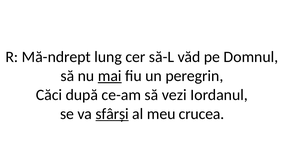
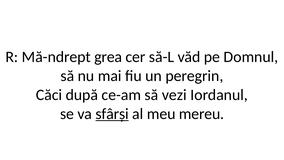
lung: lung -> grea (108, 57)
mai underline: present -> none (110, 76)
crucea: crucea -> mereu (202, 114)
